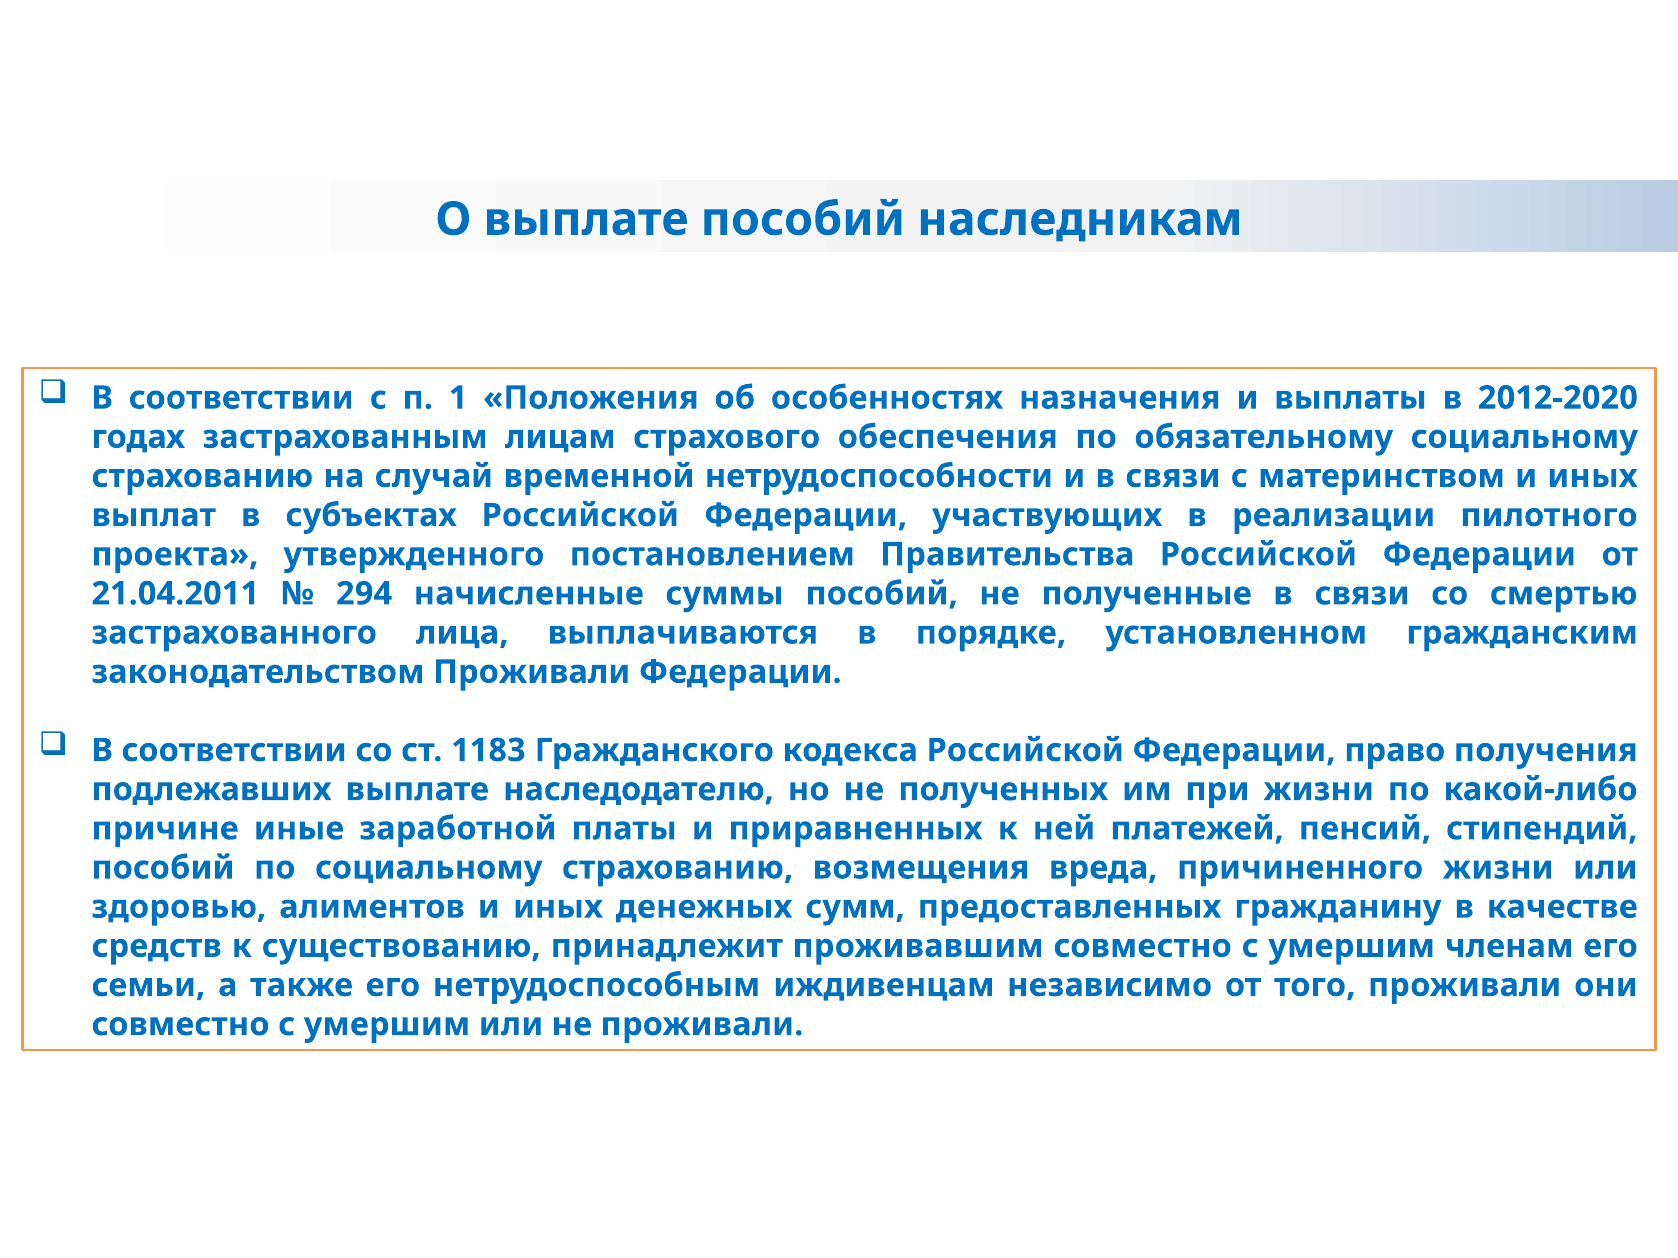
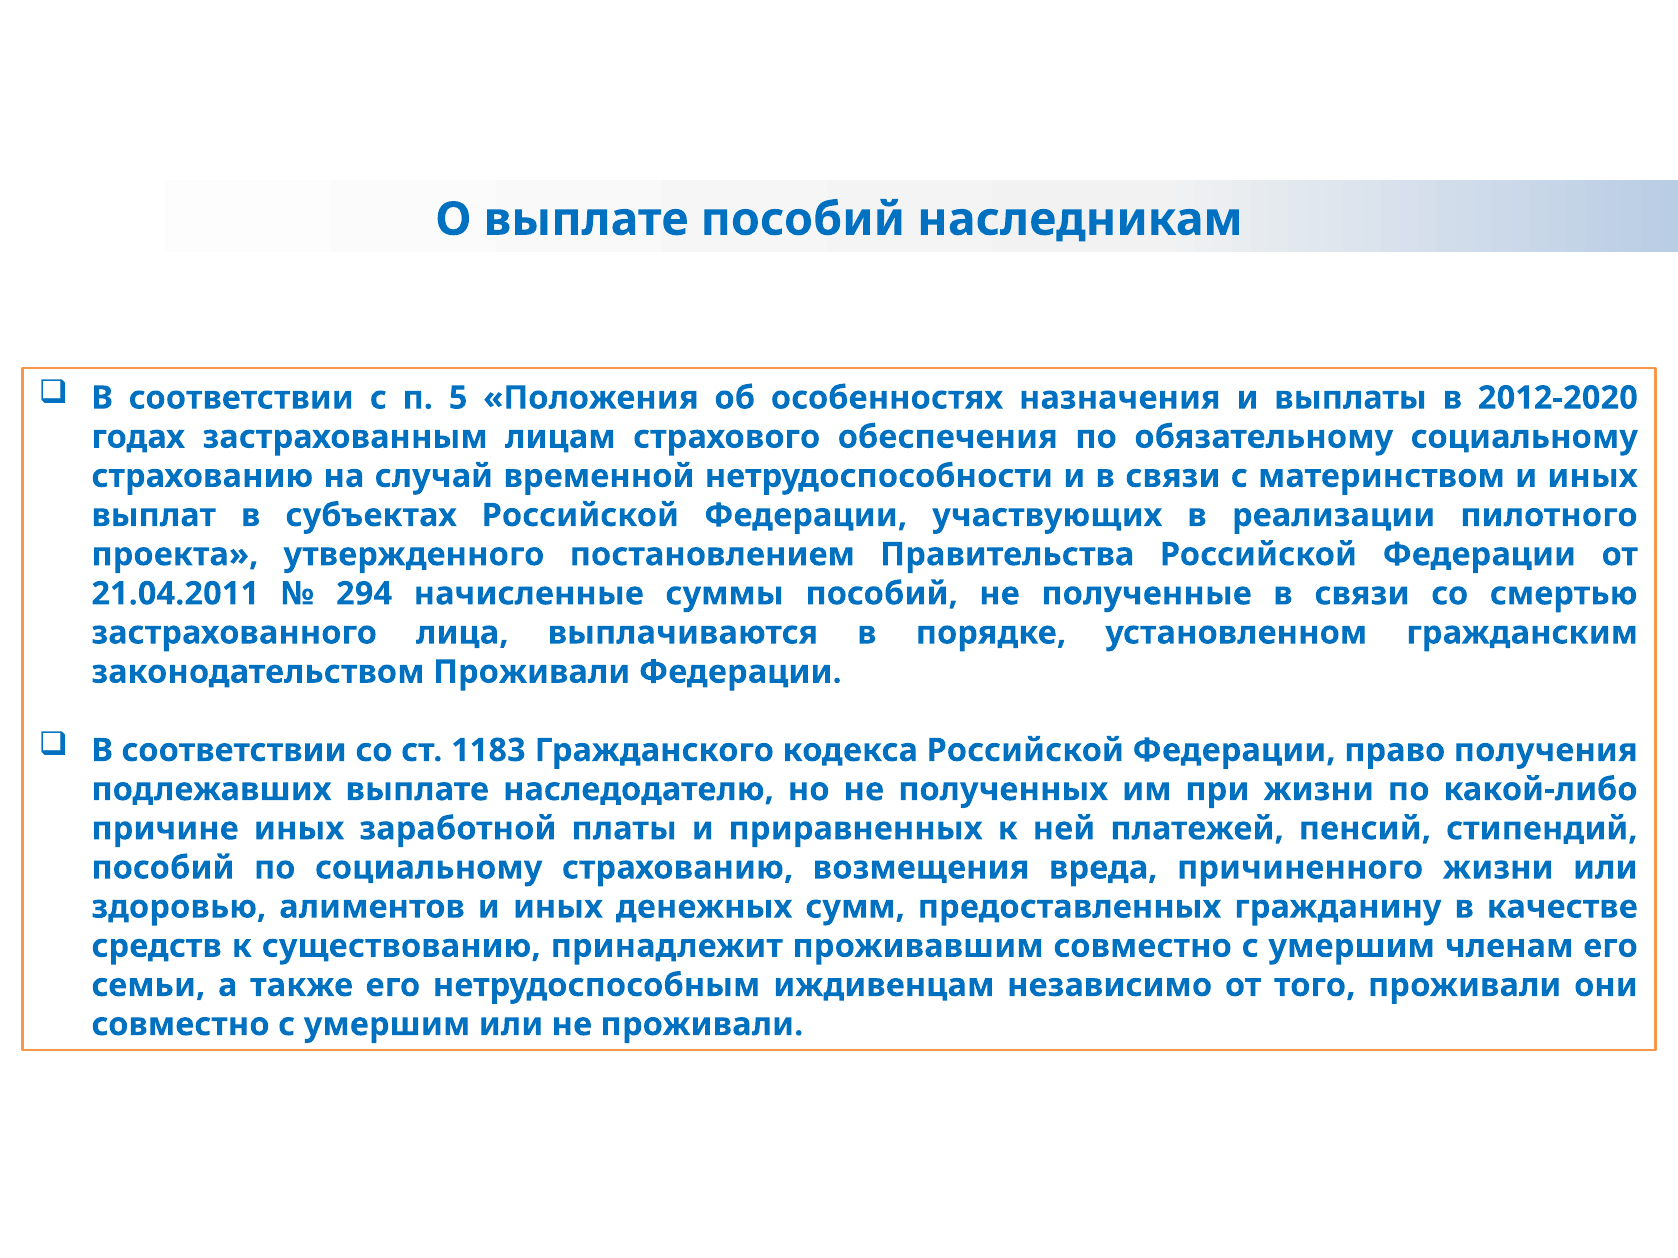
1: 1 -> 5 (458, 398)
причине иные: иные -> иных (299, 829)
